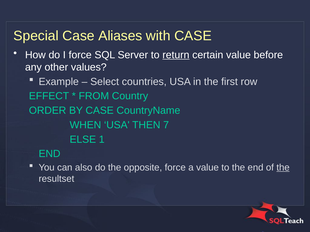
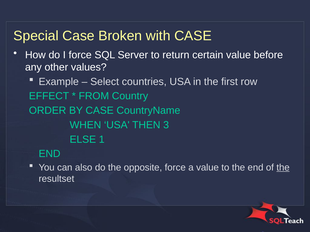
Aliases: Aliases -> Broken (120, 36)
return underline: present -> none (176, 55)
7: 7 -> 3 (166, 125)
